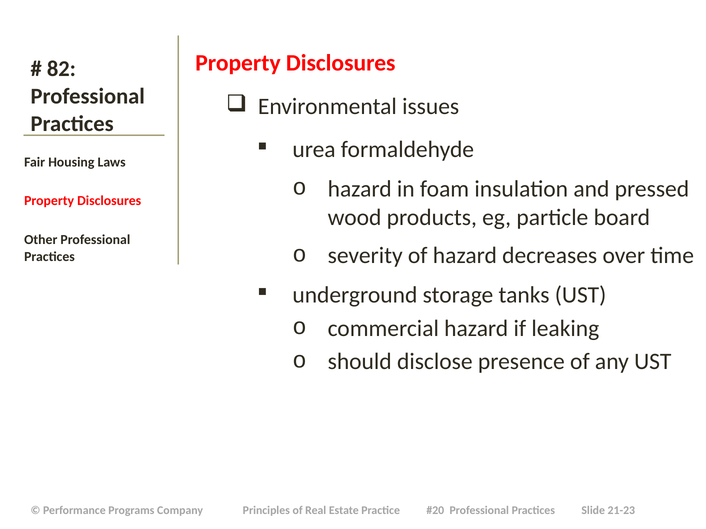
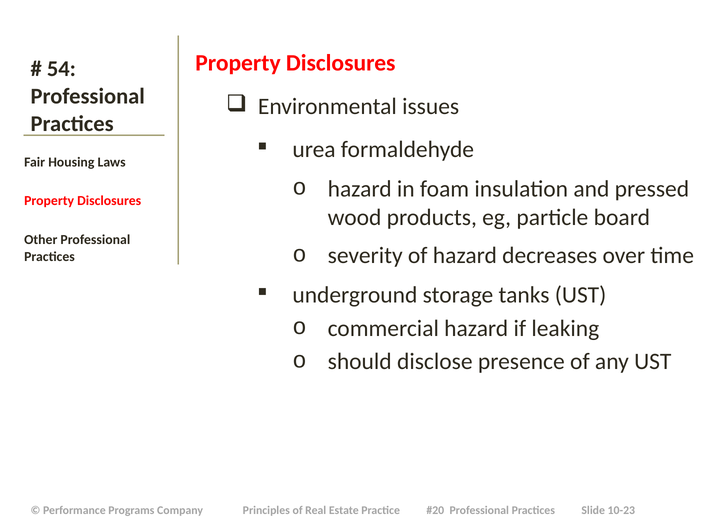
82: 82 -> 54 (61, 69)
21-23: 21-23 -> 10-23 (621, 511)
